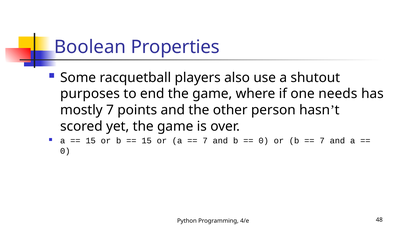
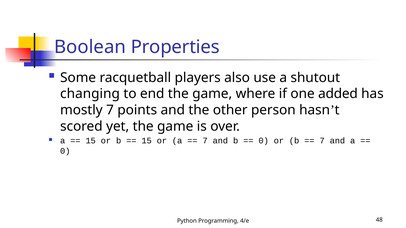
purposes: purposes -> changing (90, 94)
needs: needs -> added (338, 94)
